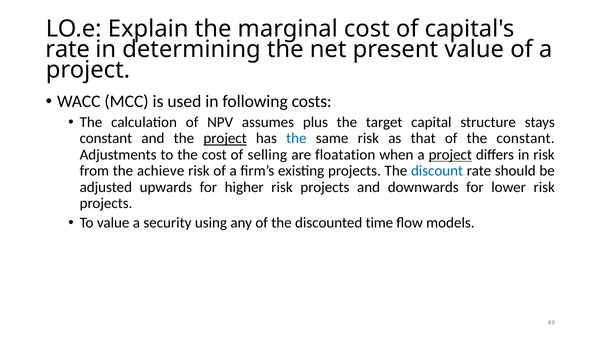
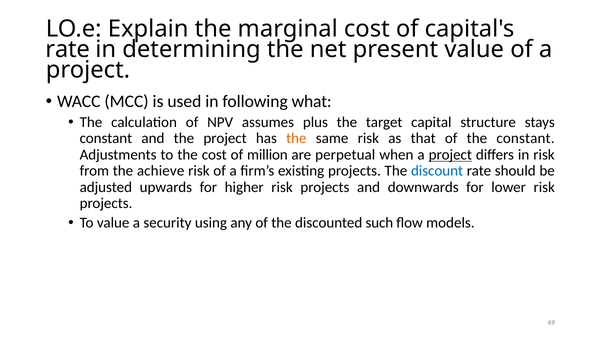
costs: costs -> what (312, 102)
project underline: present -> none (225, 139)
the colour: blue -> orange (296, 139)
selling: selling -> million (267, 155)
floatation: floatation -> perpetual (345, 155)
time: time -> such (379, 223)
